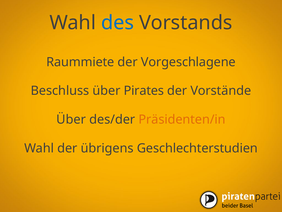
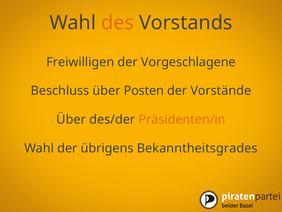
des colour: blue -> orange (118, 23)
Raummiete: Raummiete -> Freiwilligen (80, 62)
Pirates: Pirates -> Posten (144, 91)
Geschlechterstudien: Geschlechterstudien -> Bekanntheitsgrades (197, 148)
